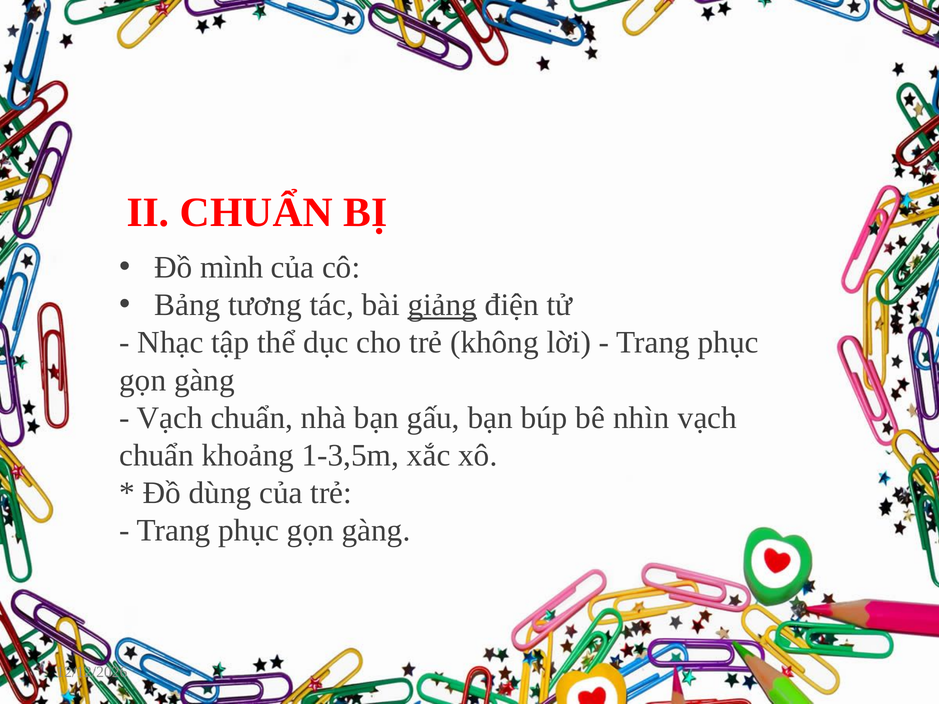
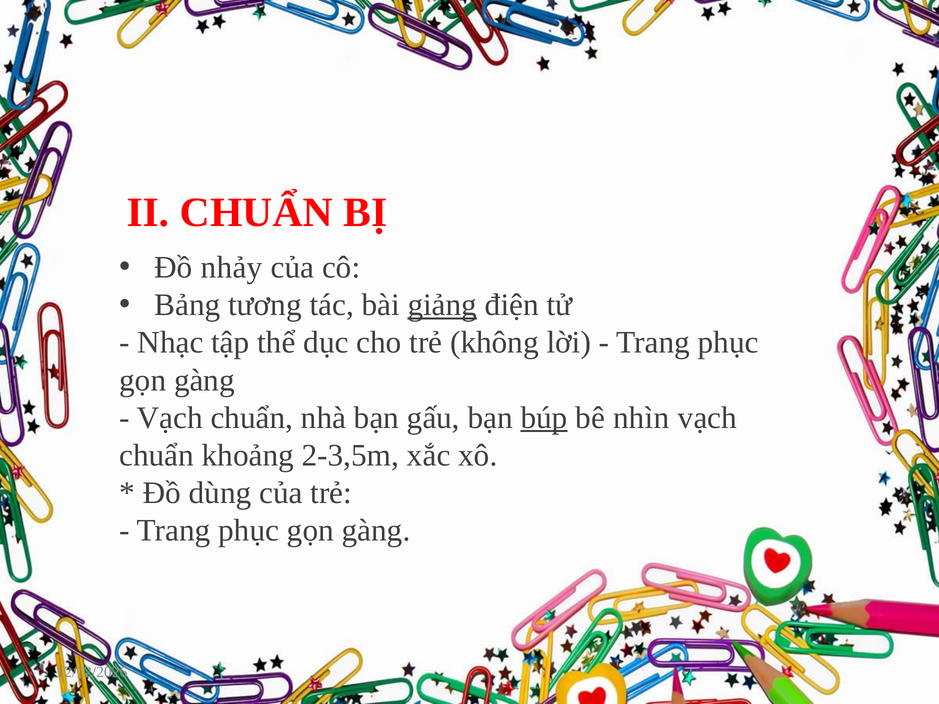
mình: mình -> nhảy (232, 268)
búp underline: none -> present (544, 418)
1-3,5m: 1-3,5m -> 2-3,5m (350, 455)
